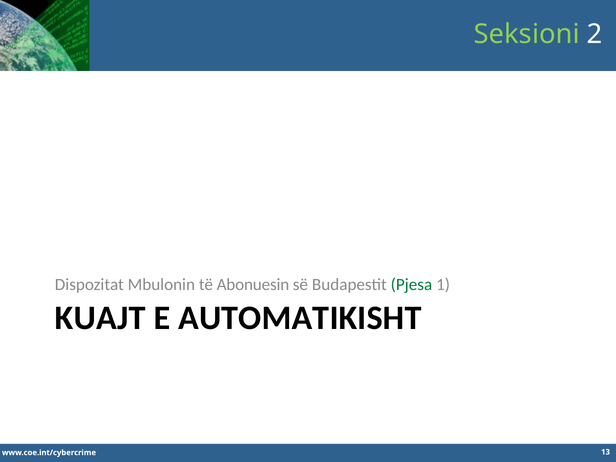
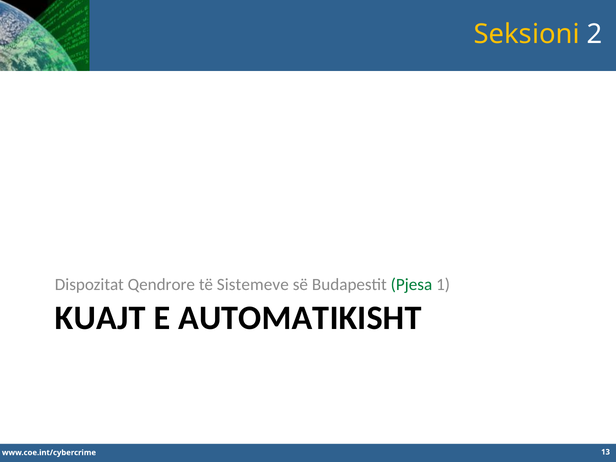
Seksioni colour: light green -> yellow (527, 34)
Mbulonin: Mbulonin -> Qendrore (161, 284)
Abonuesin: Abonuesin -> Sistemeve (253, 284)
